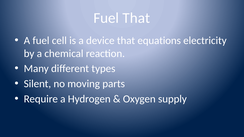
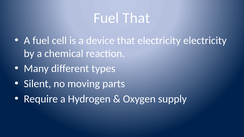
that equations: equations -> electricity (159, 41)
